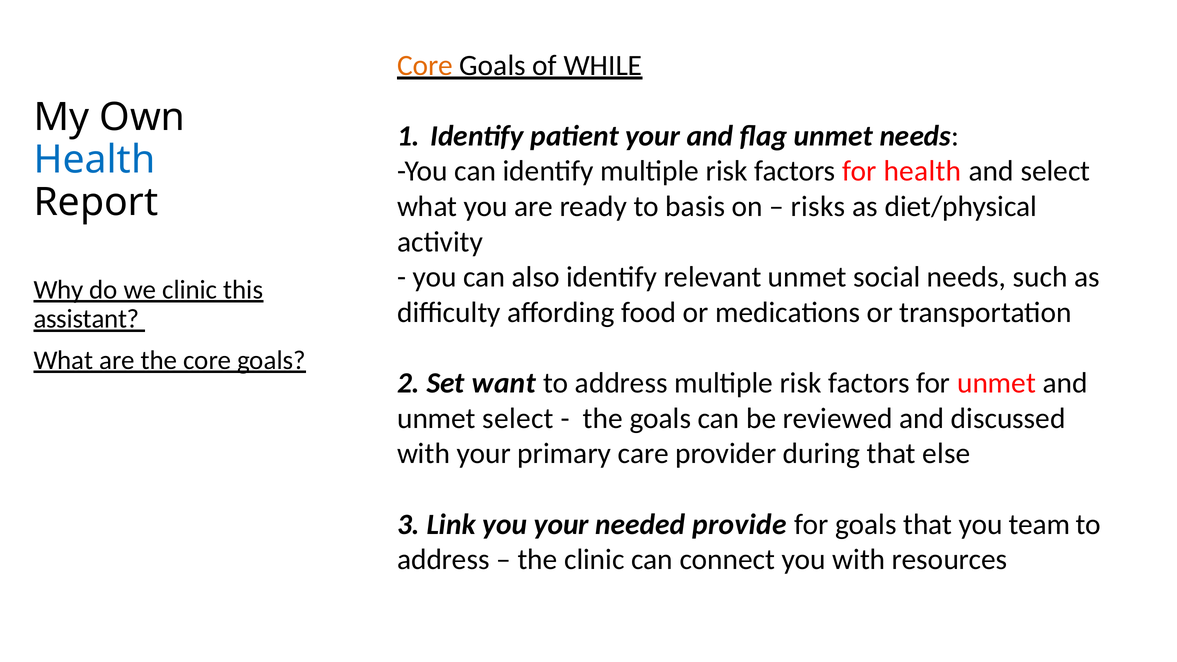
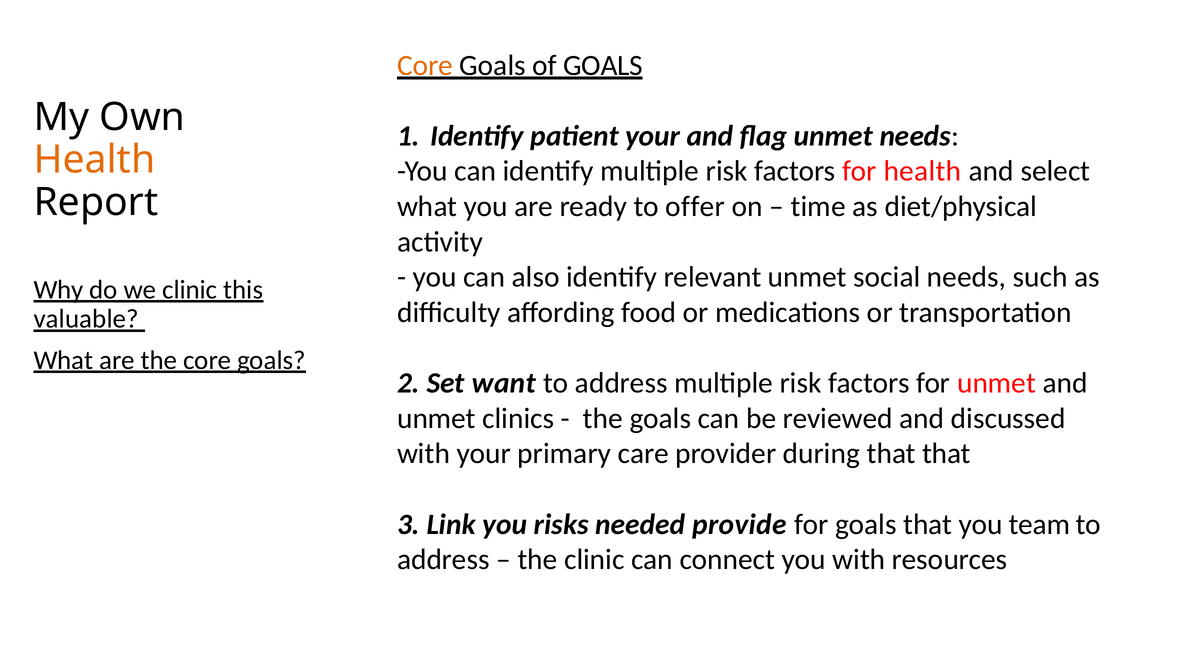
of WHILE: WHILE -> GOALS (603, 65)
Health colour: blue -> orange (94, 160)
basis: basis -> offer (695, 207)
risks: risks -> time (818, 207)
assistant: assistant -> valuable (86, 319)
unmet select: select -> clinics (518, 418)
that else: else -> that (947, 454)
you your: your -> risks (561, 524)
